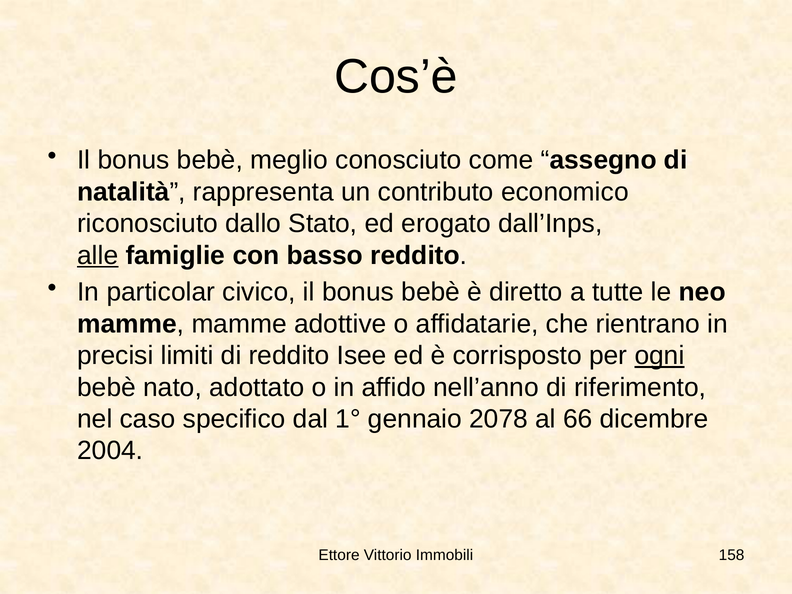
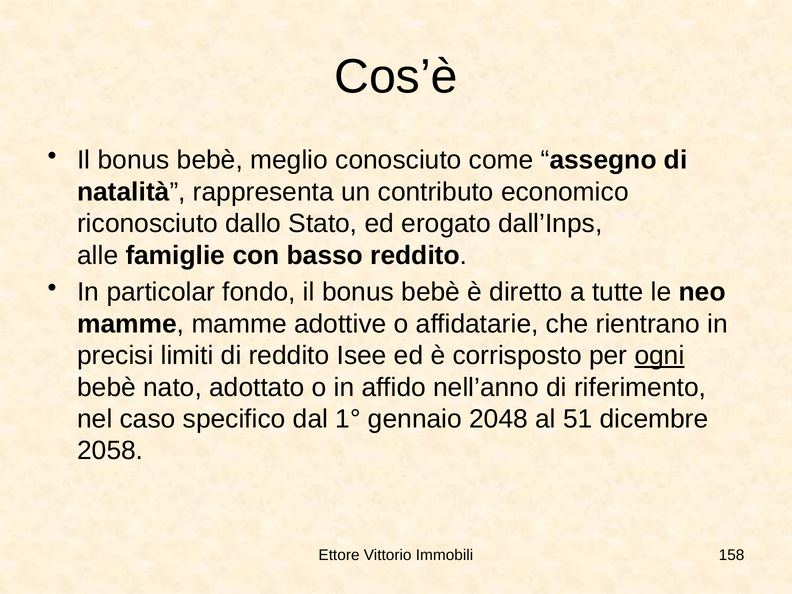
alle underline: present -> none (98, 255)
civico: civico -> fondo (259, 292)
2078: 2078 -> 2048 (499, 419)
66: 66 -> 51 (578, 419)
2004: 2004 -> 2058 (110, 451)
